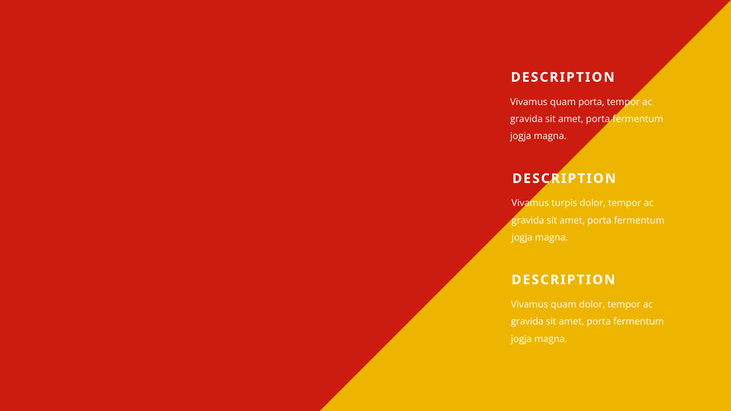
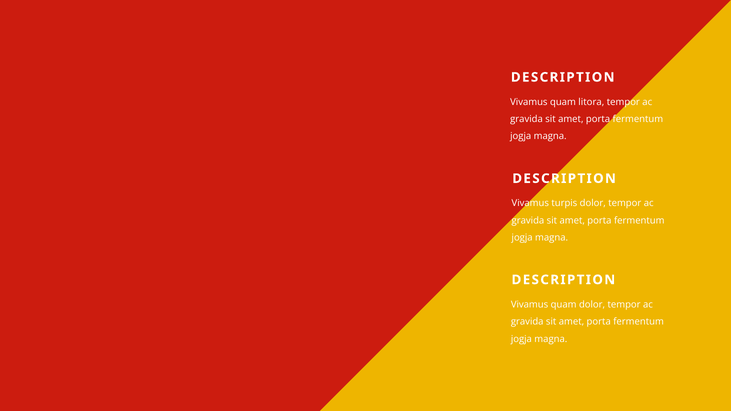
quam porta: porta -> litora (591, 102)
